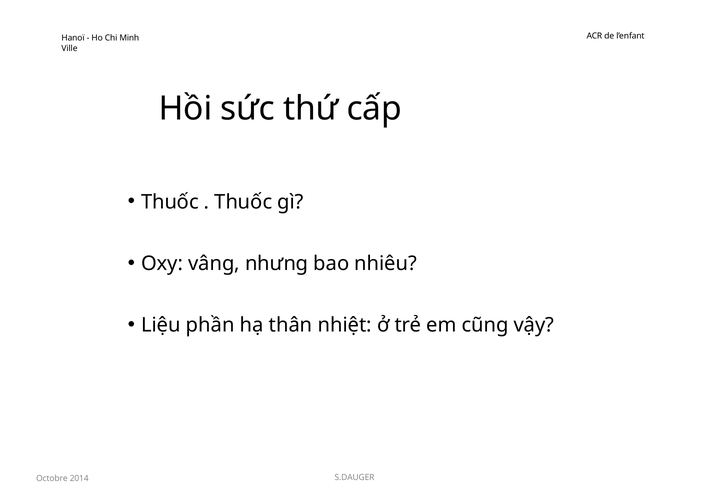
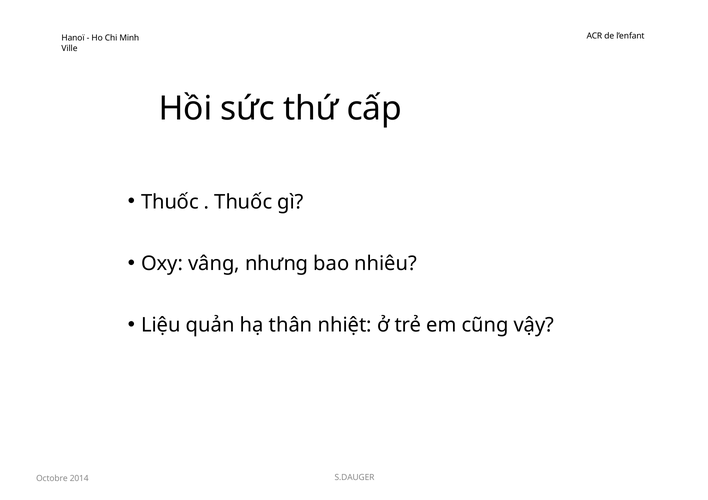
phần: phần -> quản (210, 325)
